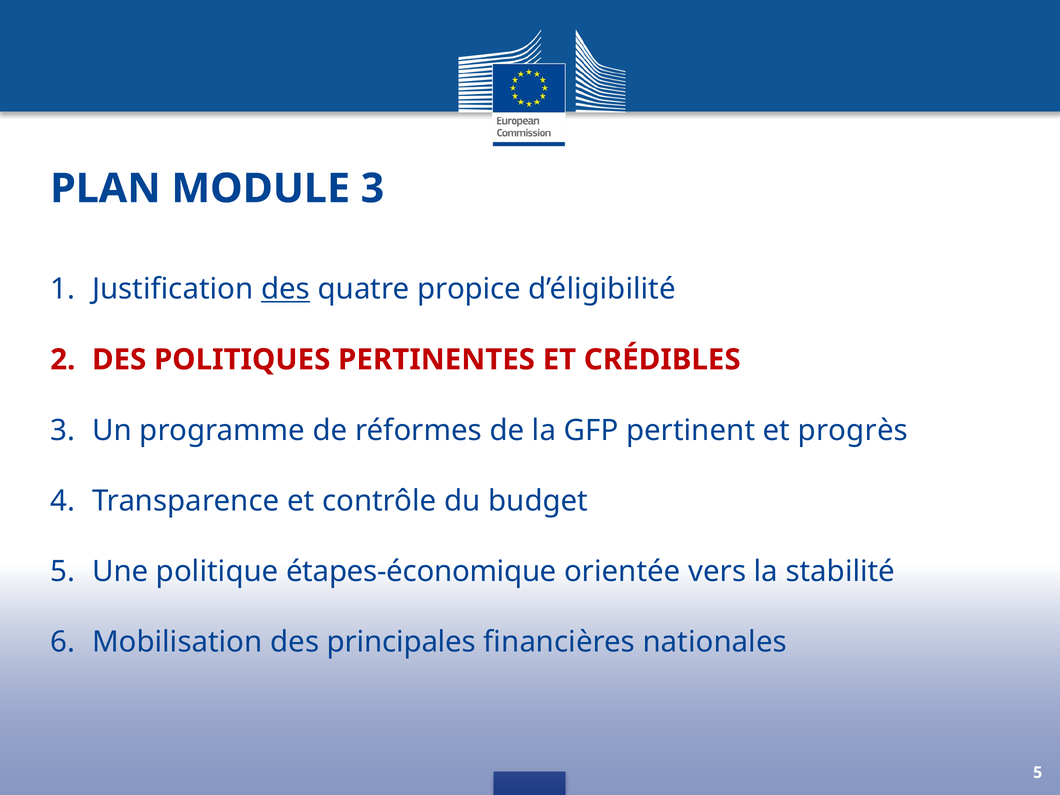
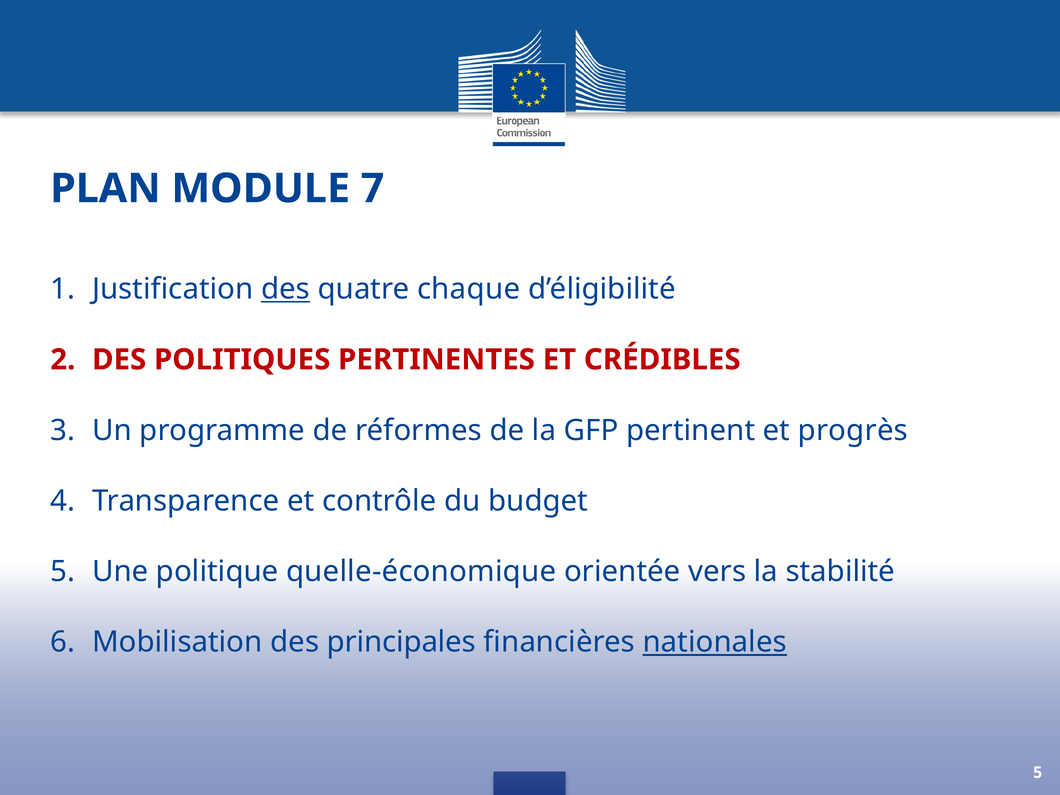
MODULE 3: 3 -> 7 (372, 189)
propice: propice -> chaque (469, 289)
étapes-économique: étapes-économique -> quelle-économique (421, 572)
nationales underline: none -> present (715, 642)
